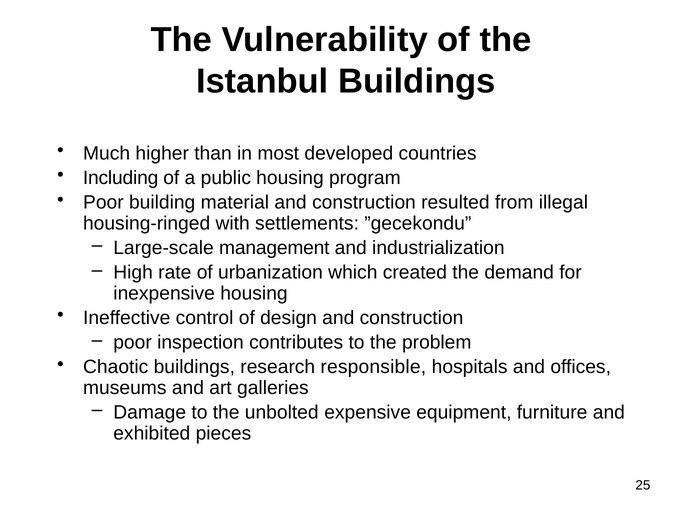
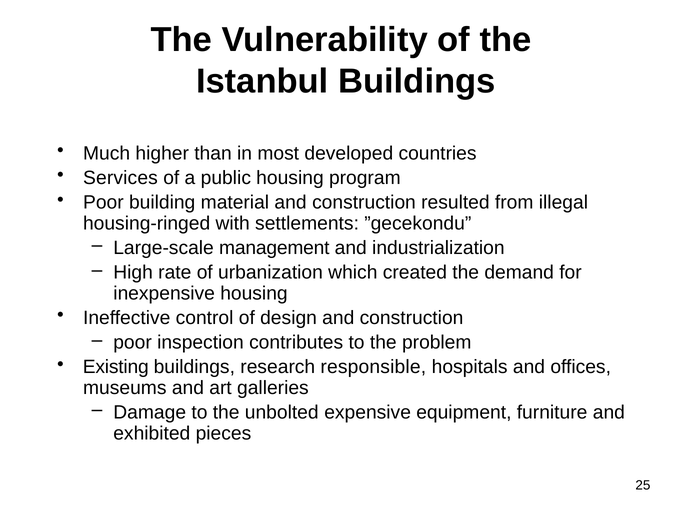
Including: Including -> Services (120, 178)
Chaotic: Chaotic -> Existing (116, 367)
